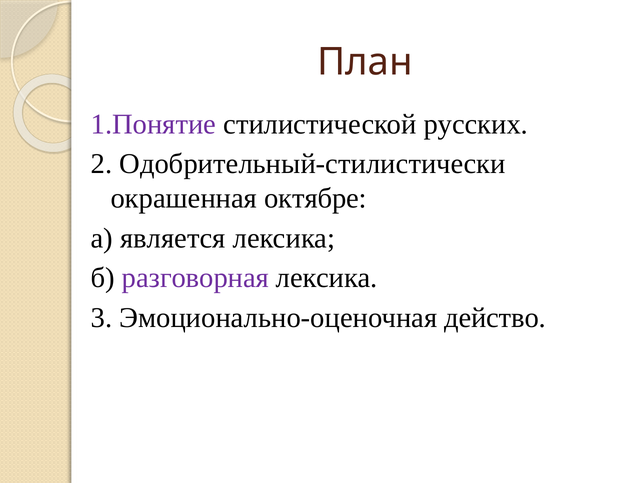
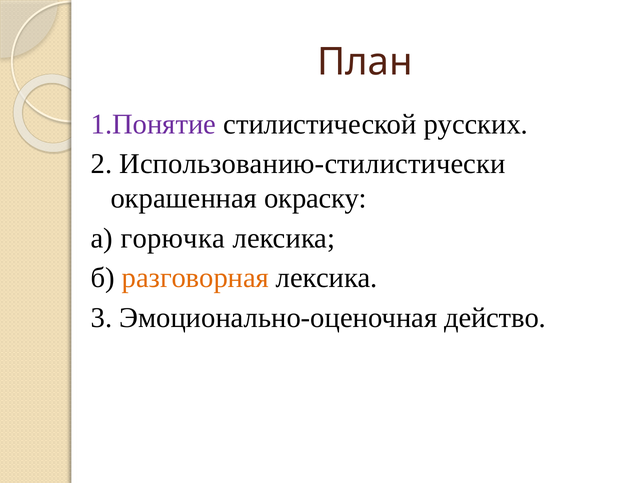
Одобрительный-стилистически: Одобрительный-стилистически -> Использованию-стилистически (312, 164)
октябре: октябре -> окраску (316, 198)
является: является -> горючка (173, 238)
разговорная colour: purple -> orange (195, 278)
